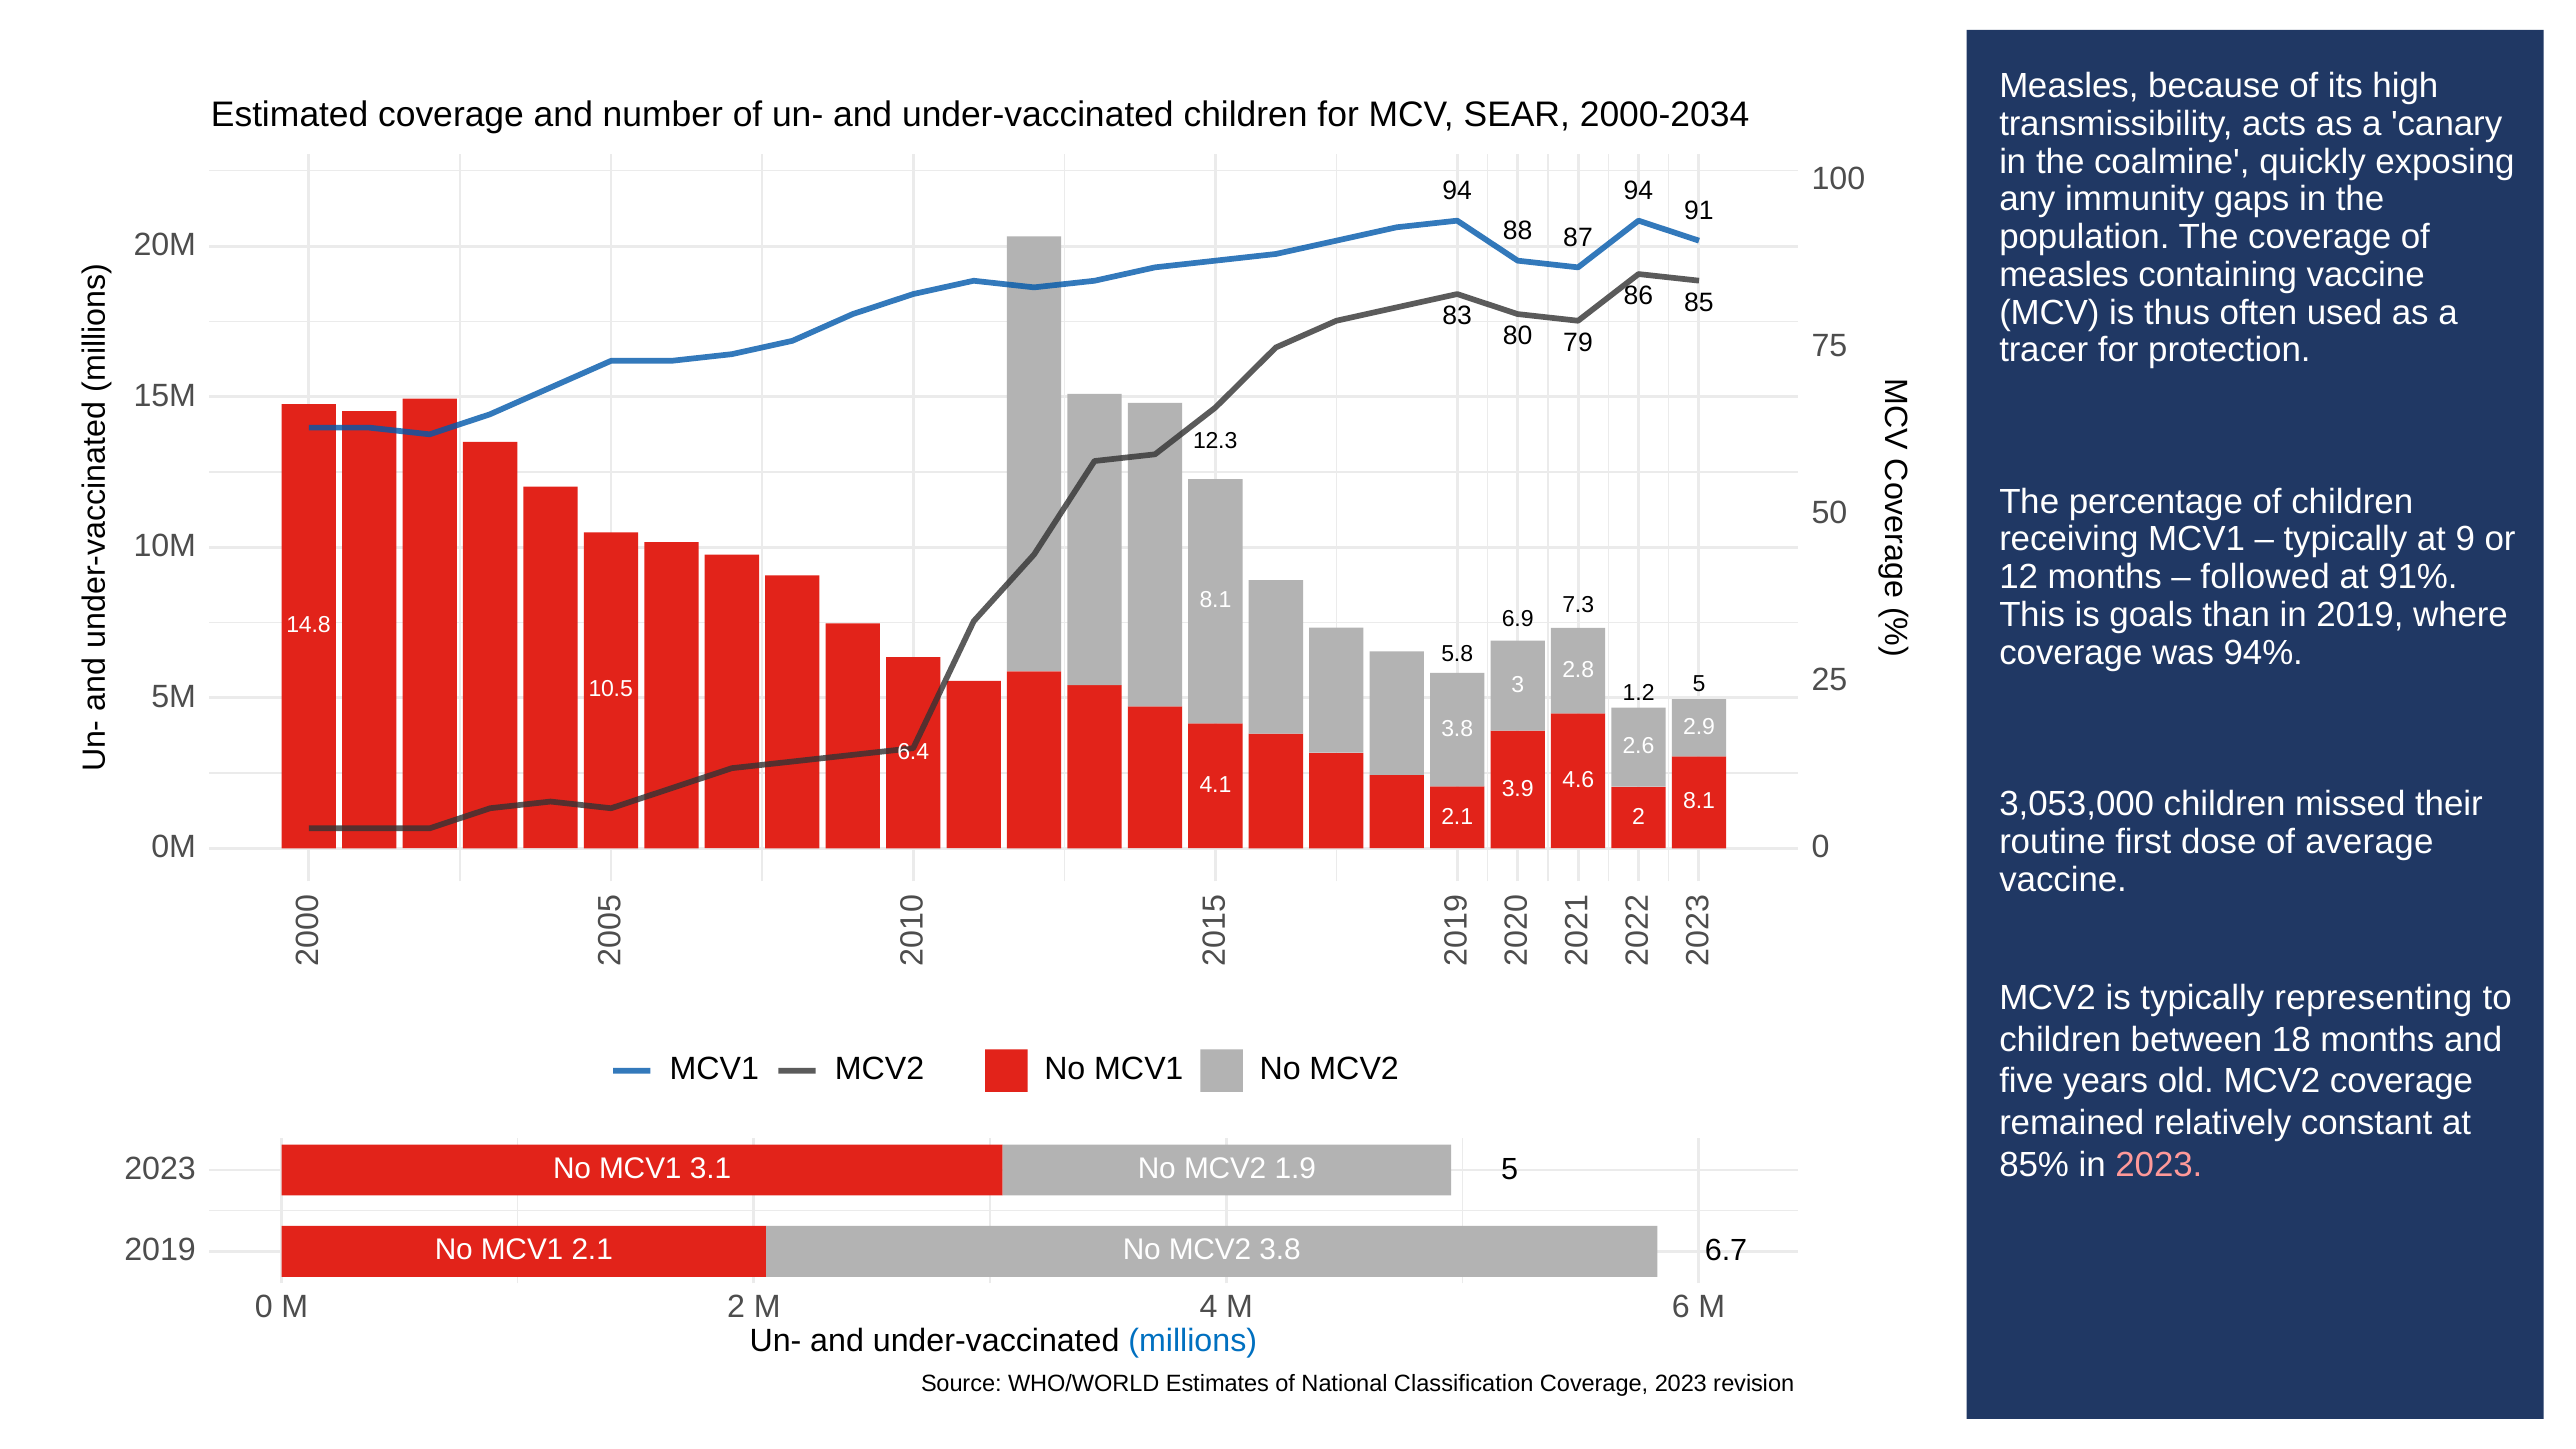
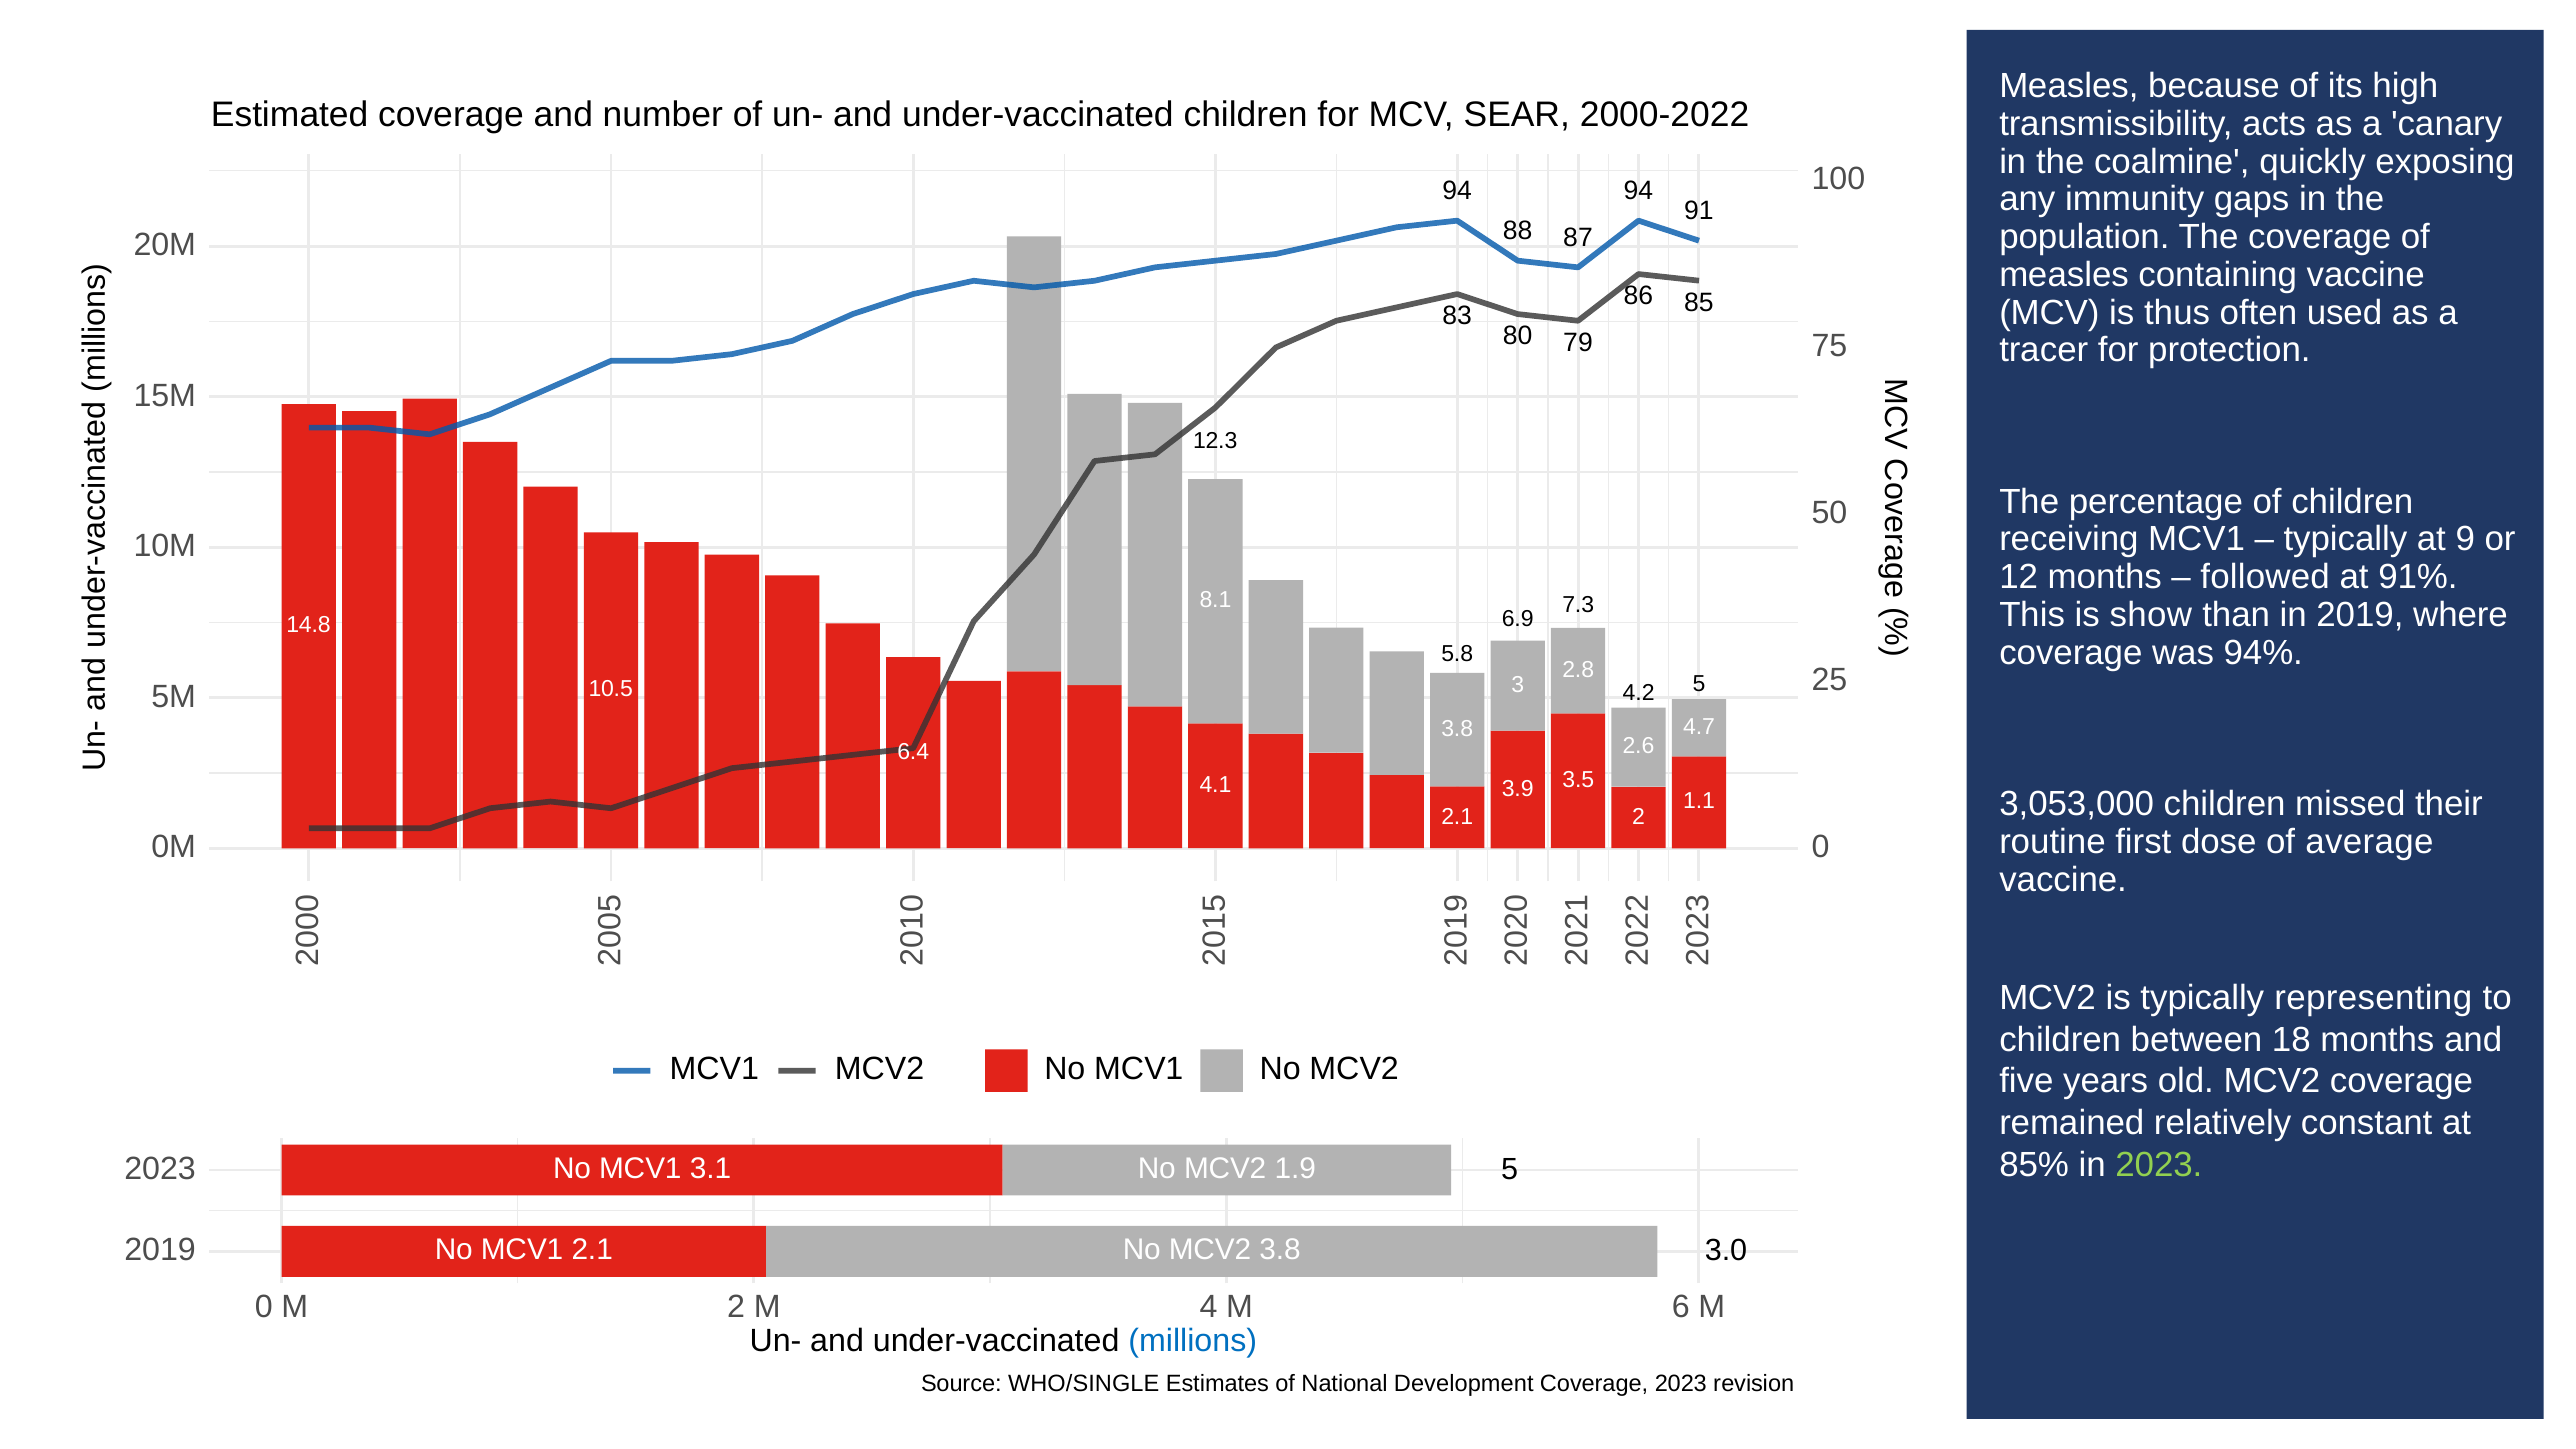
2000-2034: 2000-2034 -> 2000-2022 (1665, 114)
goals: goals -> show (2151, 615)
1.2: 1.2 -> 4.2 (1639, 693)
2.9: 2.9 -> 4.7 (1699, 727)
4.6: 4.6 -> 3.5 (1578, 780)
8.1: 8.1 -> 1.1 (1699, 801)
2023 colour: pink -> light green (2159, 1165)
6.7: 6.7 -> 3.0 (1726, 1250)
WHO/WORLD: WHO/WORLD -> WHO/SINGLE (1084, 1383)
Classification: Classification -> Development (1464, 1383)
